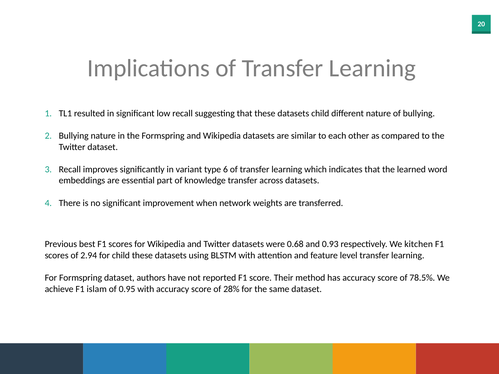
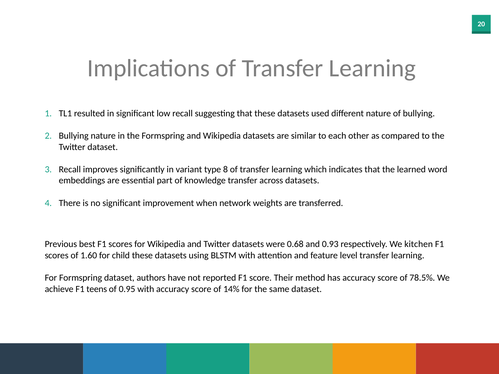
datasets child: child -> used (320, 113)
6: 6 -> 8 (226, 169)
2.94: 2.94 -> 1.60 (89, 255)
islam: islam -> teens (97, 289)
28%: 28% -> 14% (231, 289)
